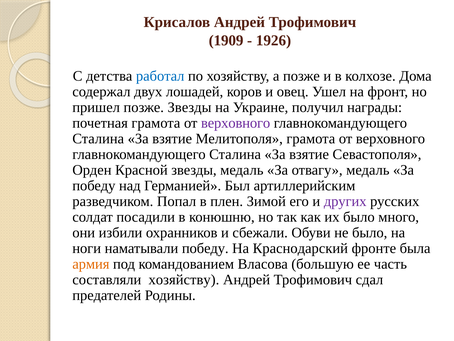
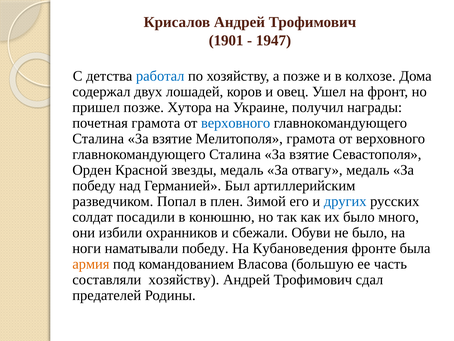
1909: 1909 -> 1901 (226, 40)
1926: 1926 -> 1947 (274, 40)
позже Звезды: Звезды -> Хутора (190, 107)
верховного colour: purple -> blue (236, 123)
других colour: purple -> blue (345, 201)
Краснодарский: Краснодарский -> Кубановедения (300, 248)
